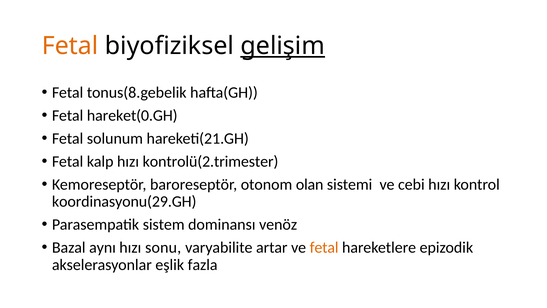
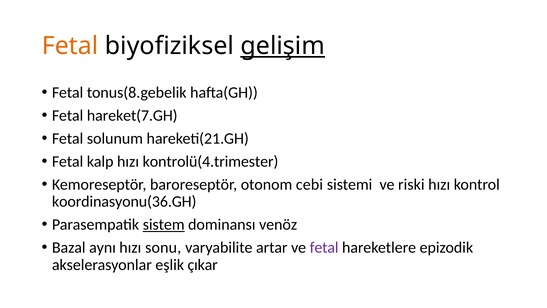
hareket(0.GH: hareket(0.GH -> hareket(7.GH (132, 115)
kontrolü(2.trimester: kontrolü(2.trimester -> kontrolü(4.trimester (211, 161)
olan: olan -> cebi (309, 184)
cebi: cebi -> riski (411, 184)
koordinasyonu(29.GH: koordinasyonu(29.GH -> koordinasyonu(36.GH (124, 201)
sistem underline: none -> present (164, 224)
fetal colour: orange -> purple (324, 247)
fazla: fazla -> çıkar (203, 265)
